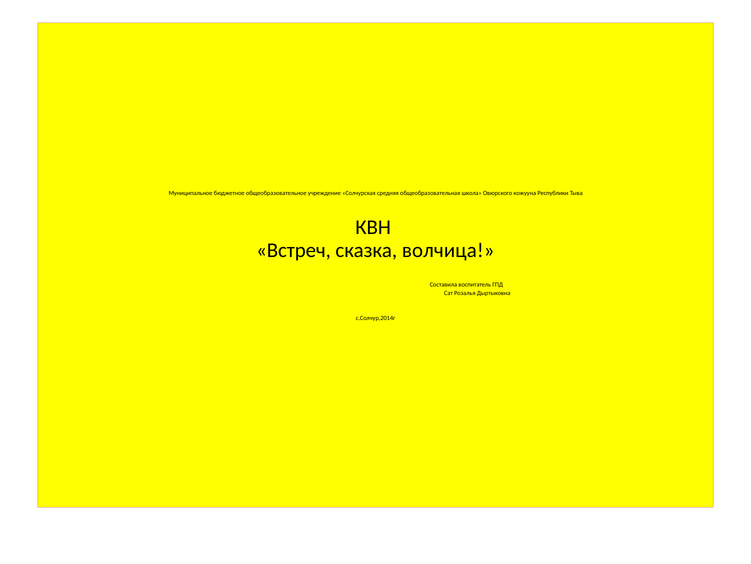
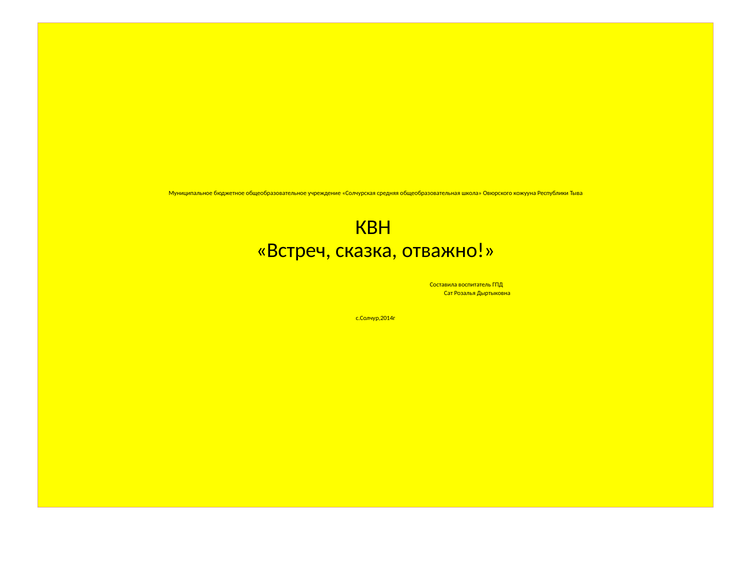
волчица: волчица -> отважно (448, 250)
